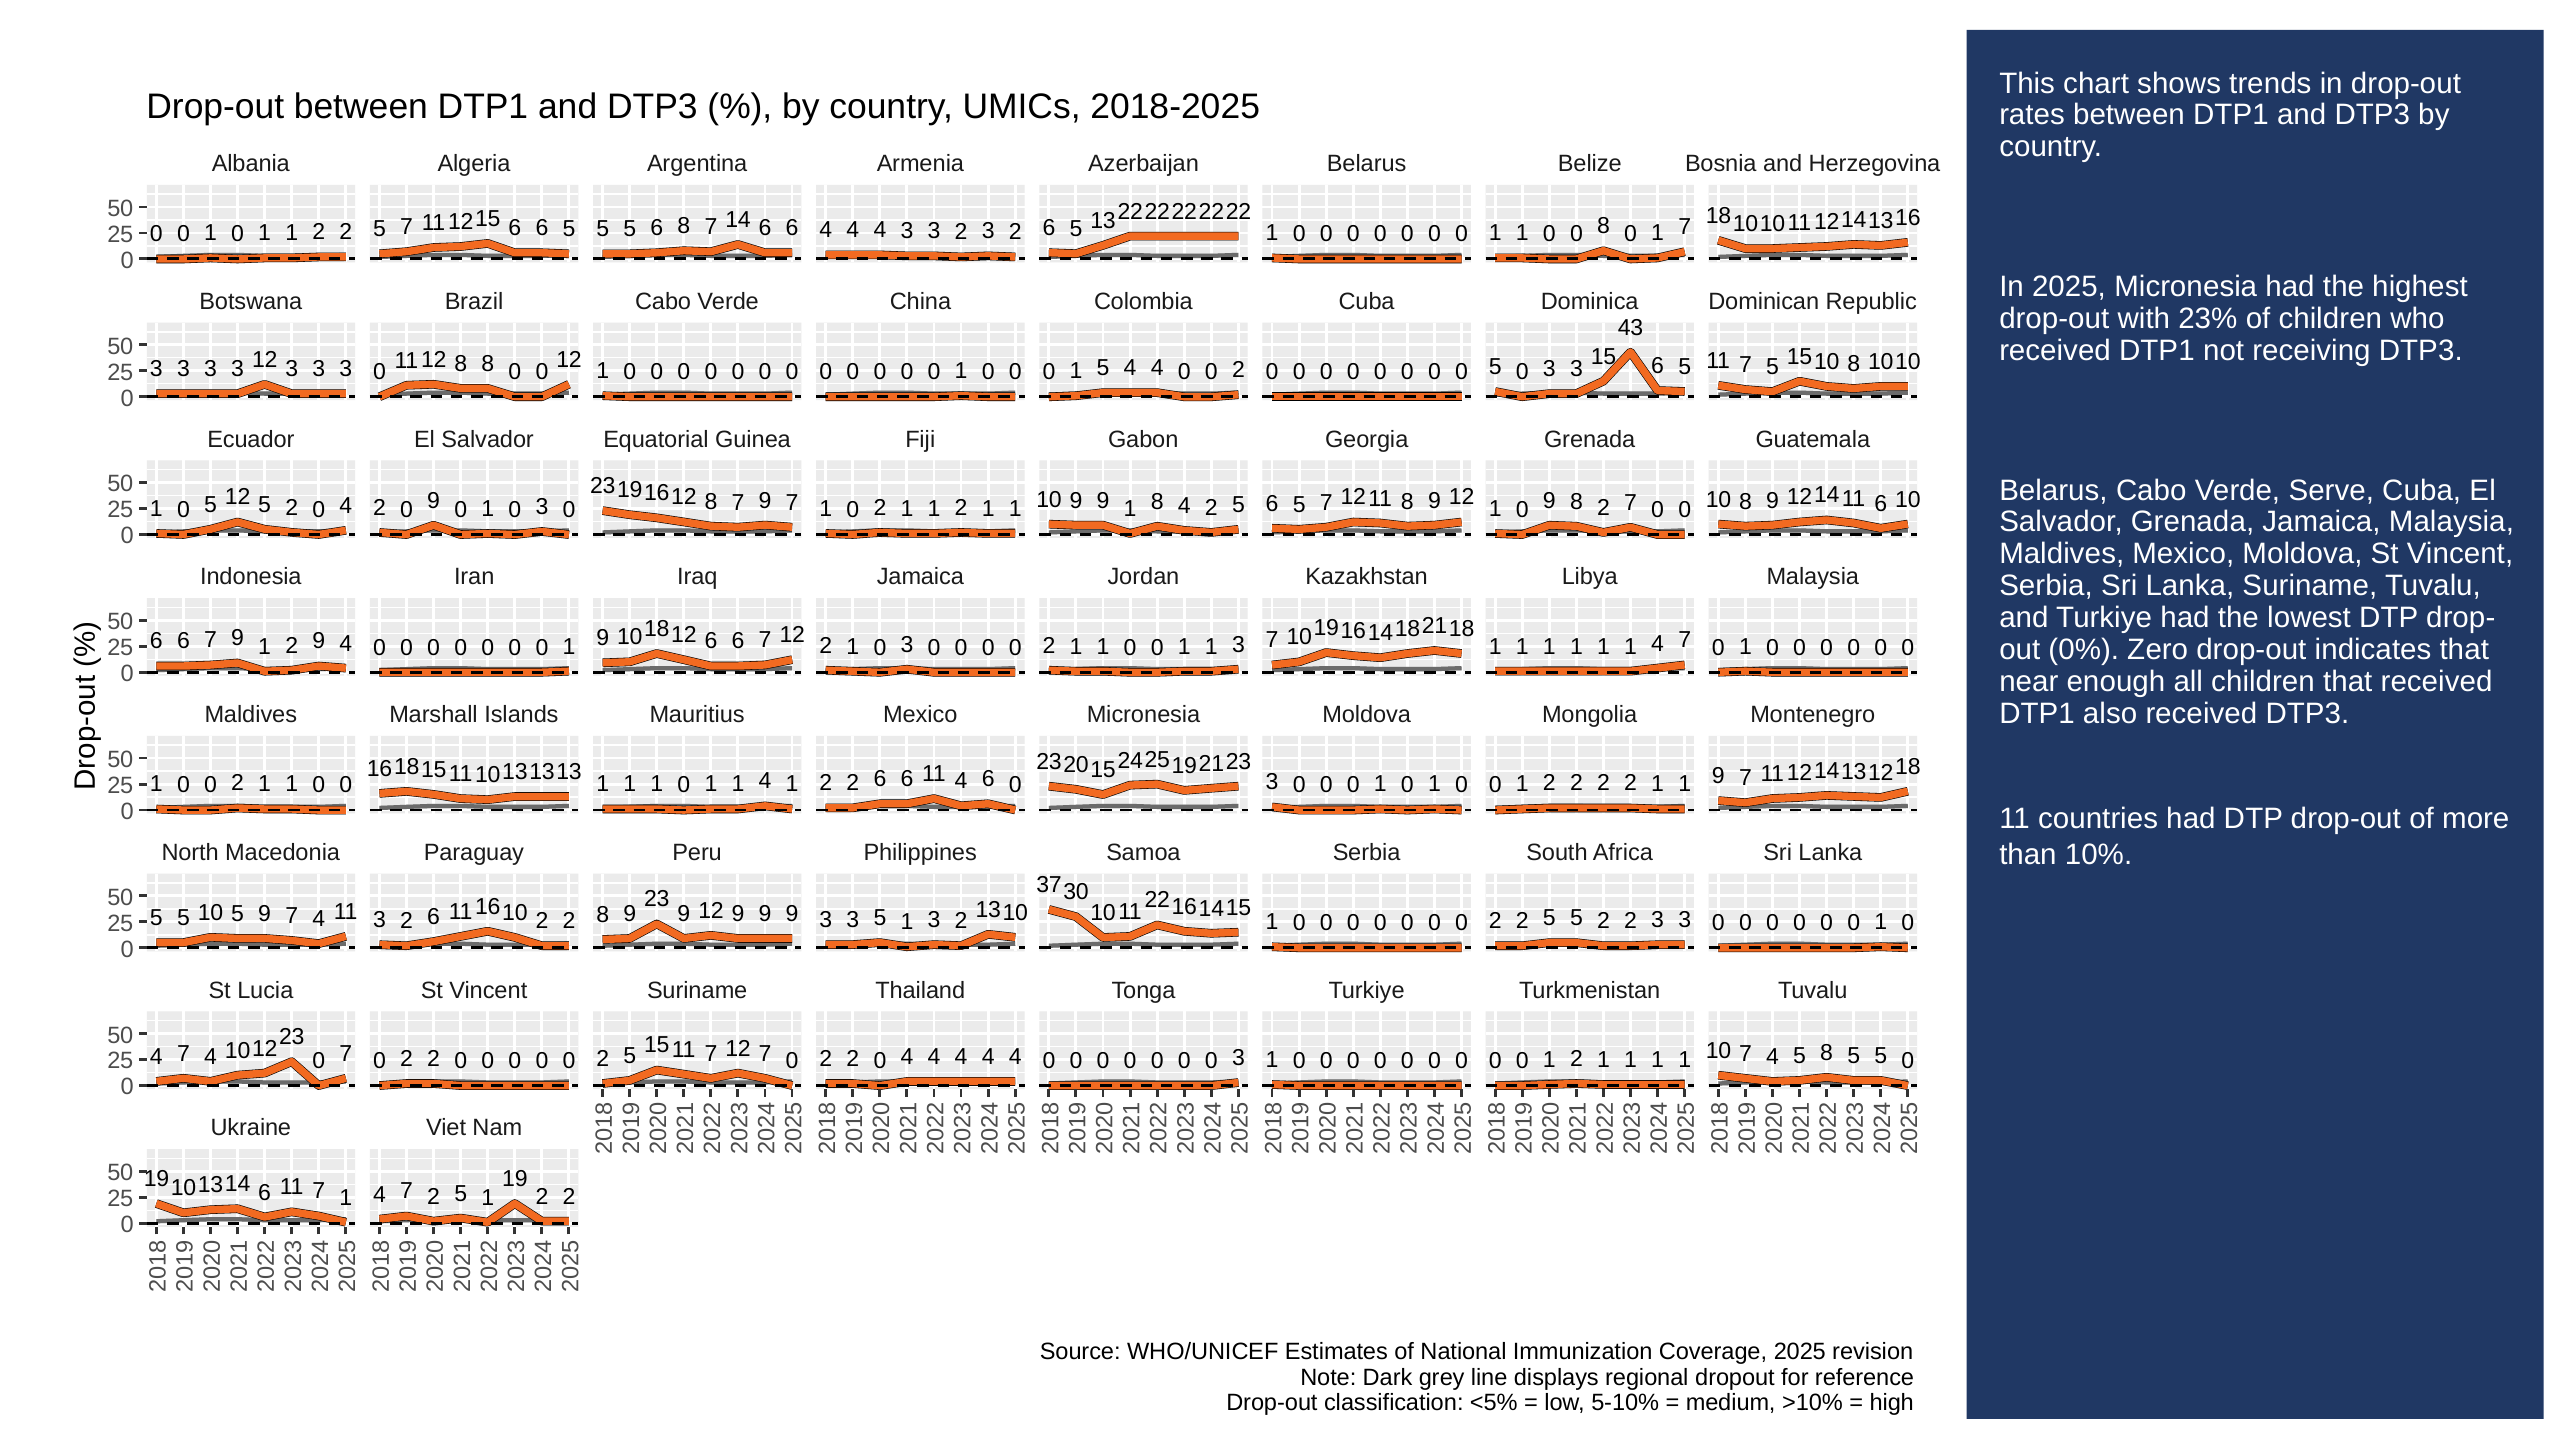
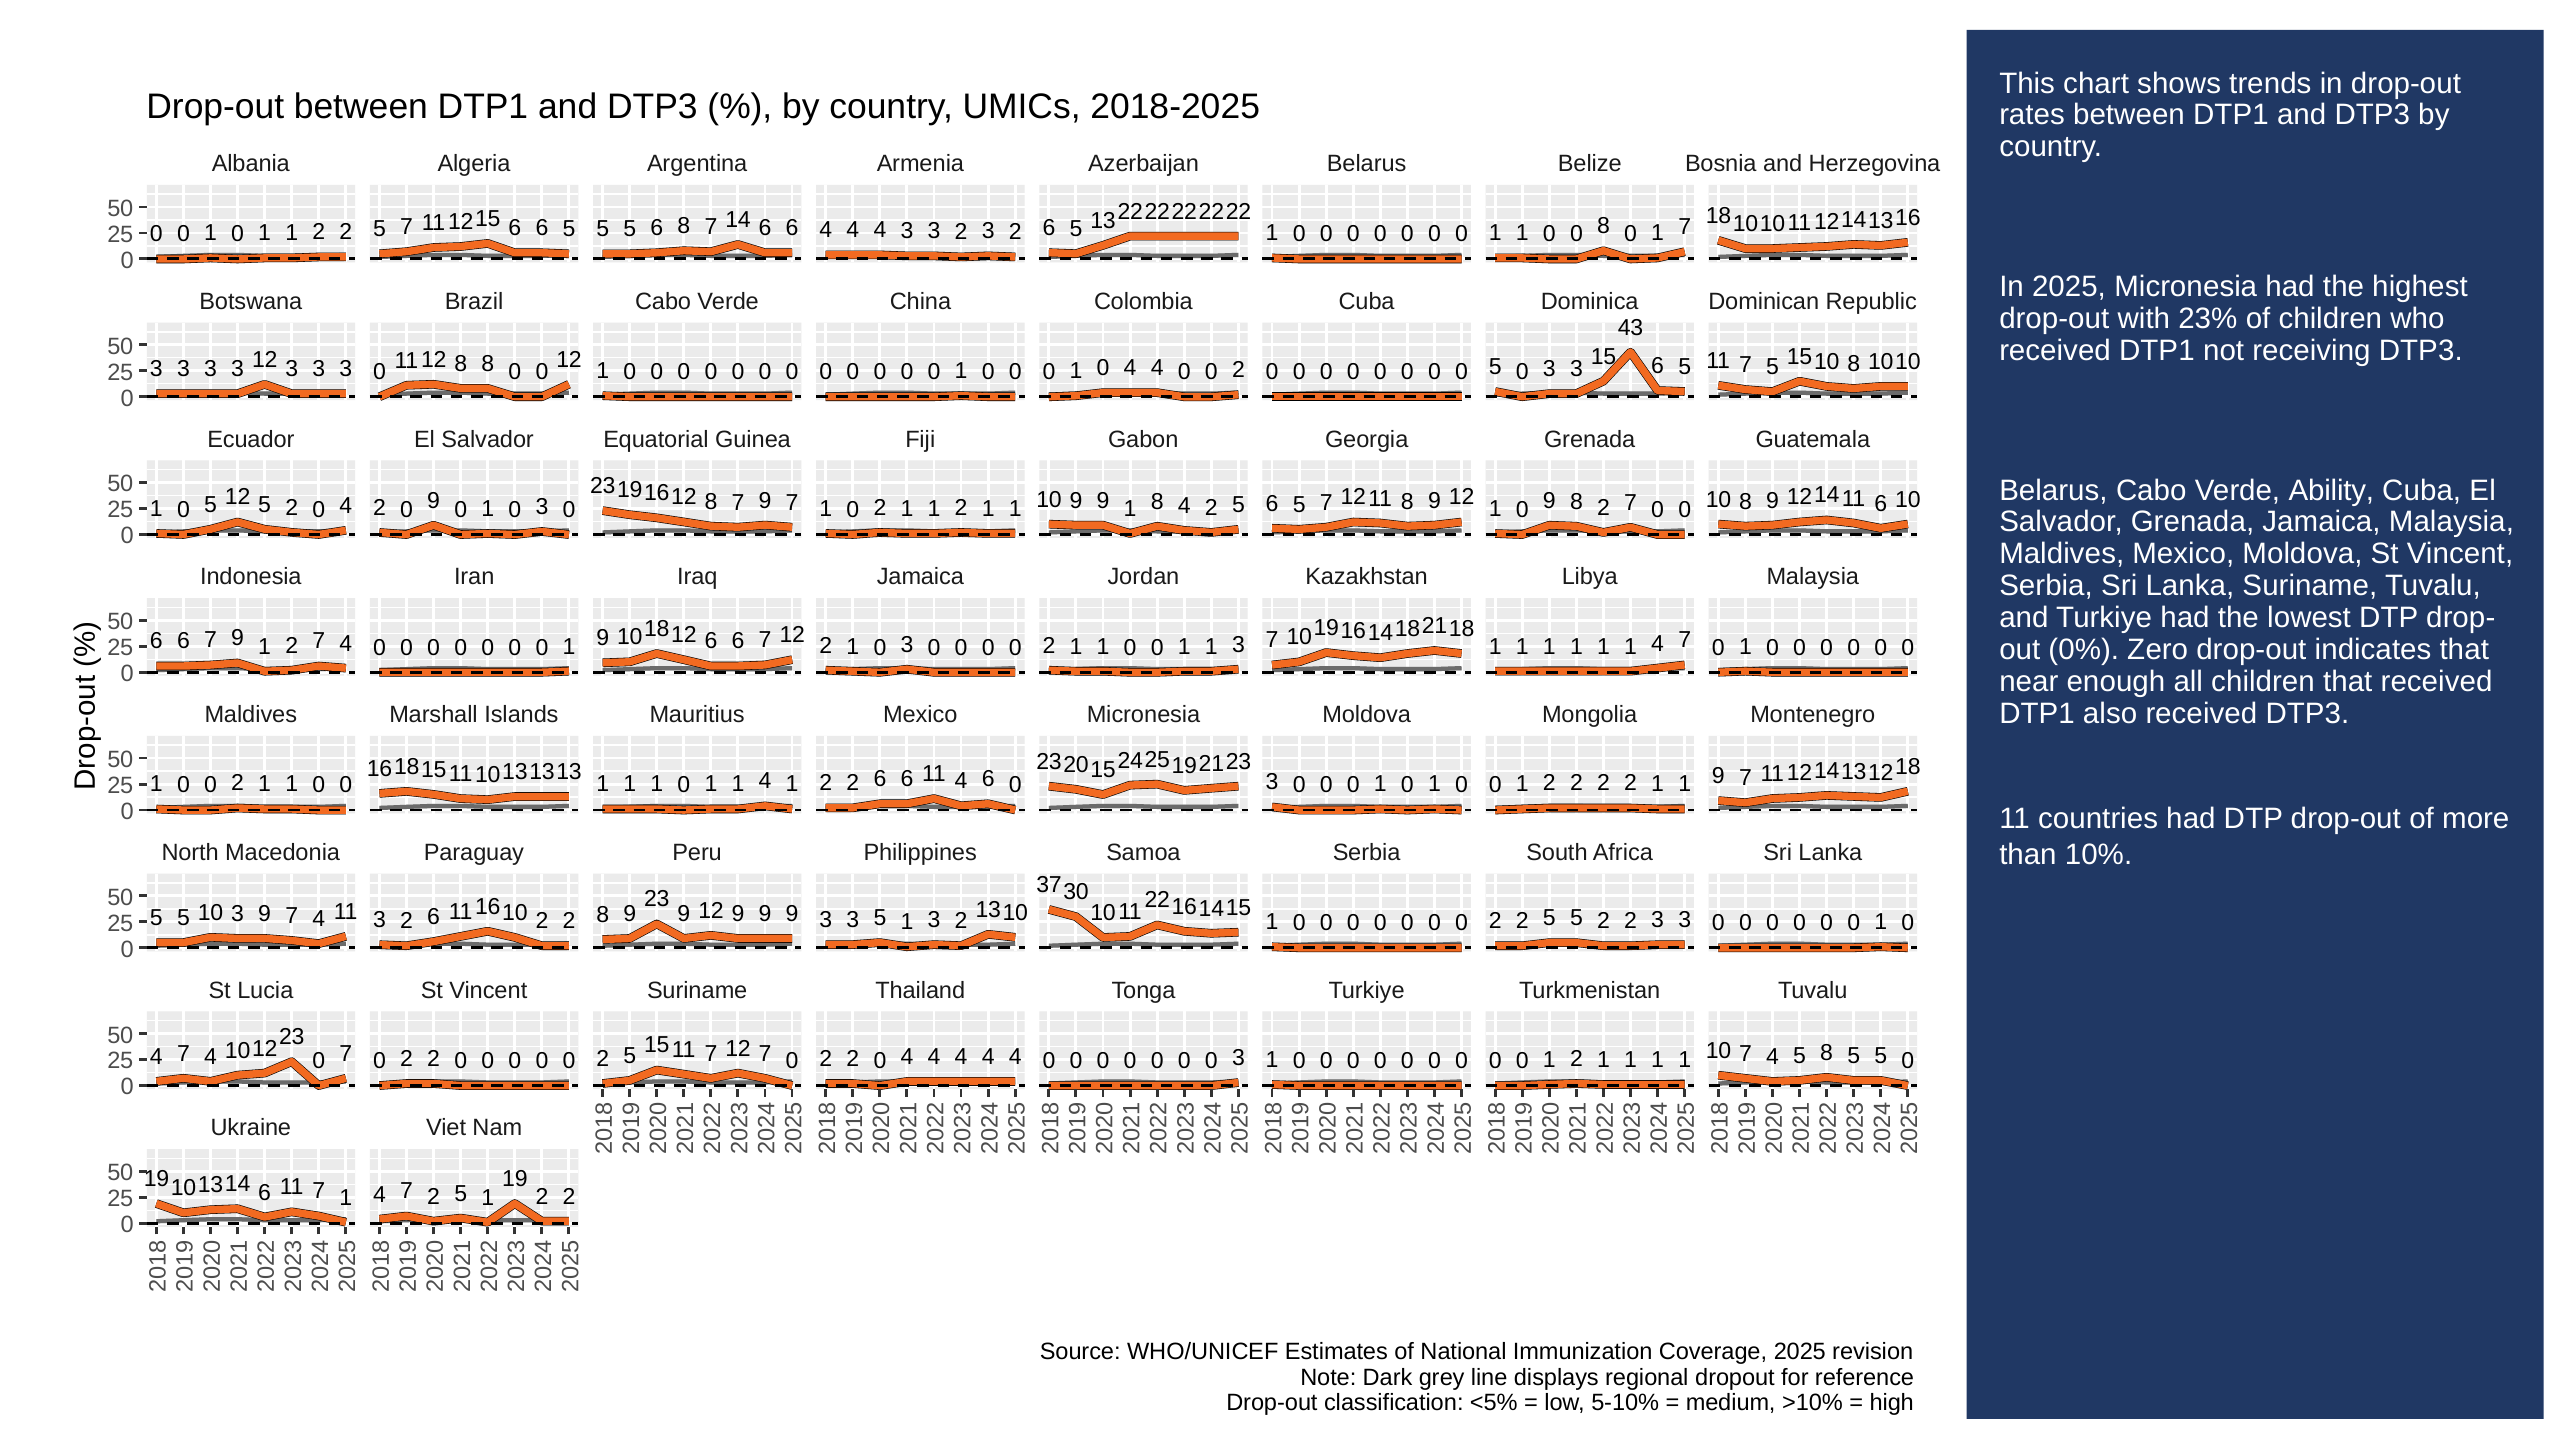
5: 5 -> 0 (1103, 368)
Serve: Serve -> Ability (2331, 490)
1 2 9: 9 -> 7 (319, 641)
10 5: 5 -> 3 (238, 914)
